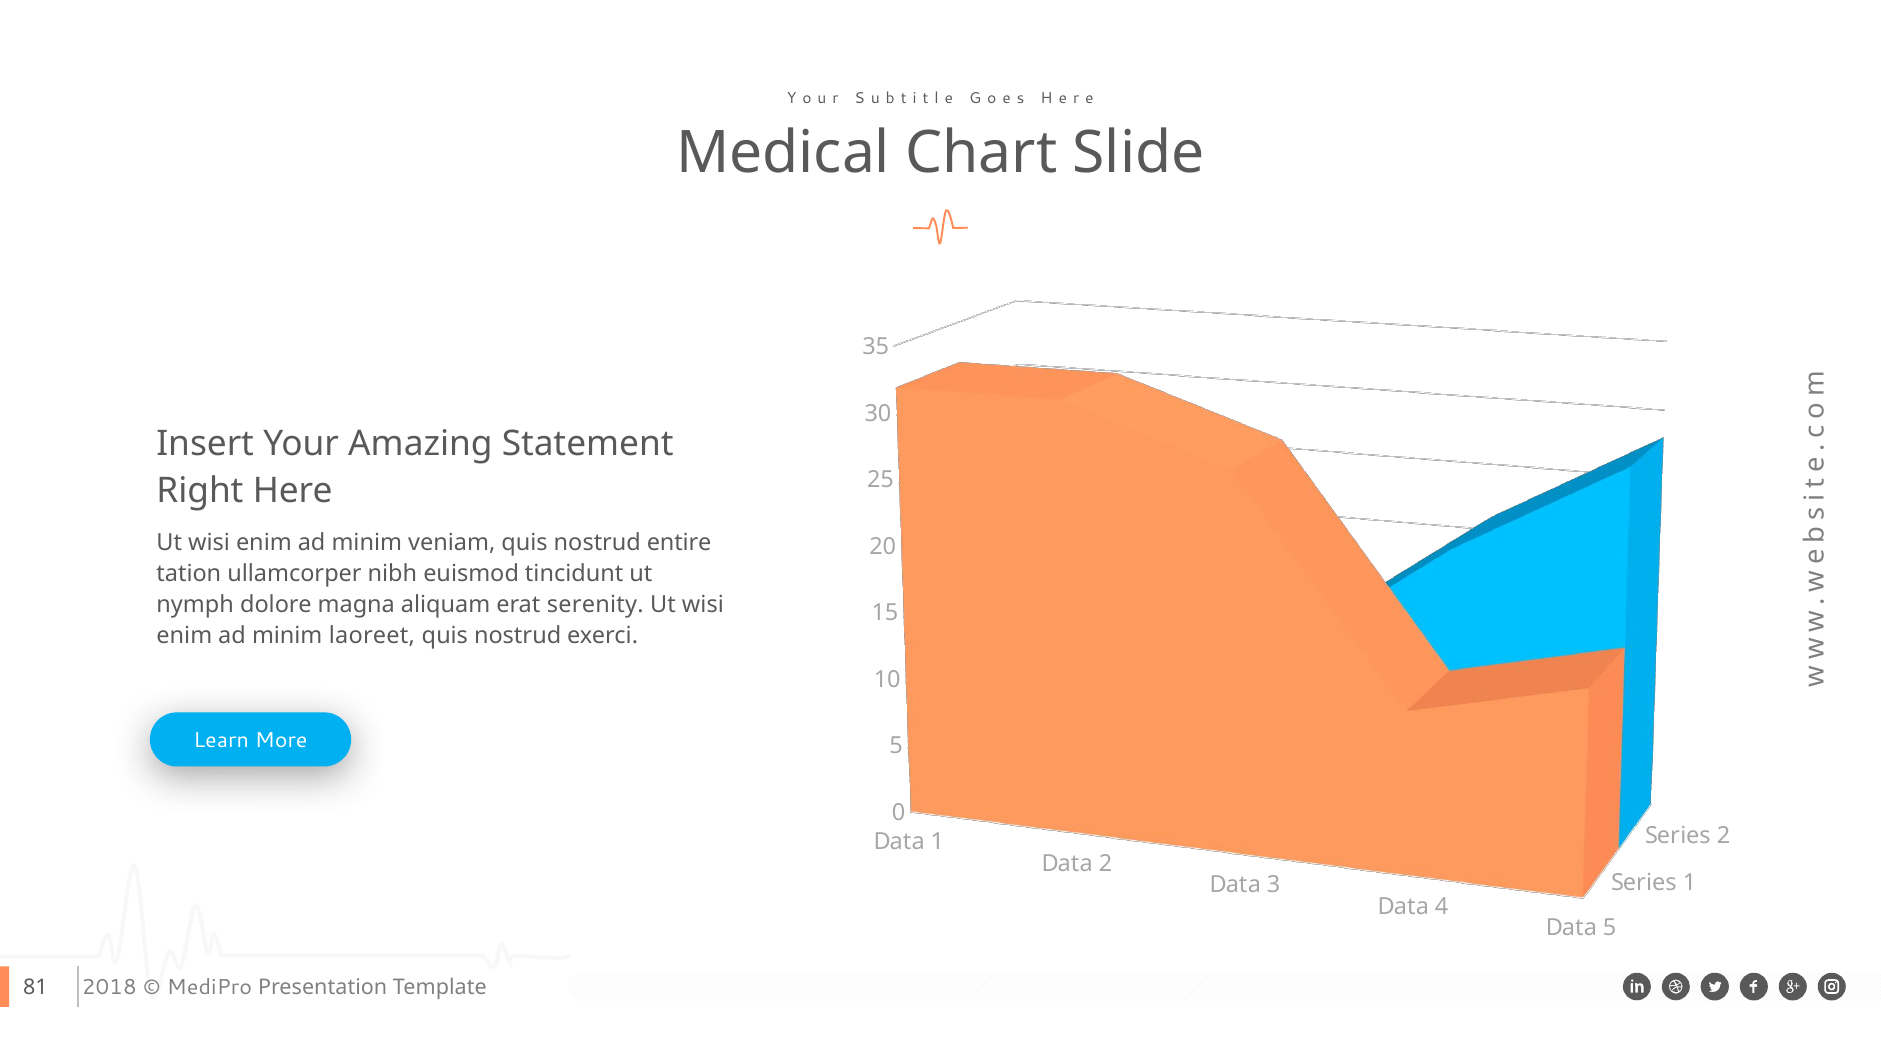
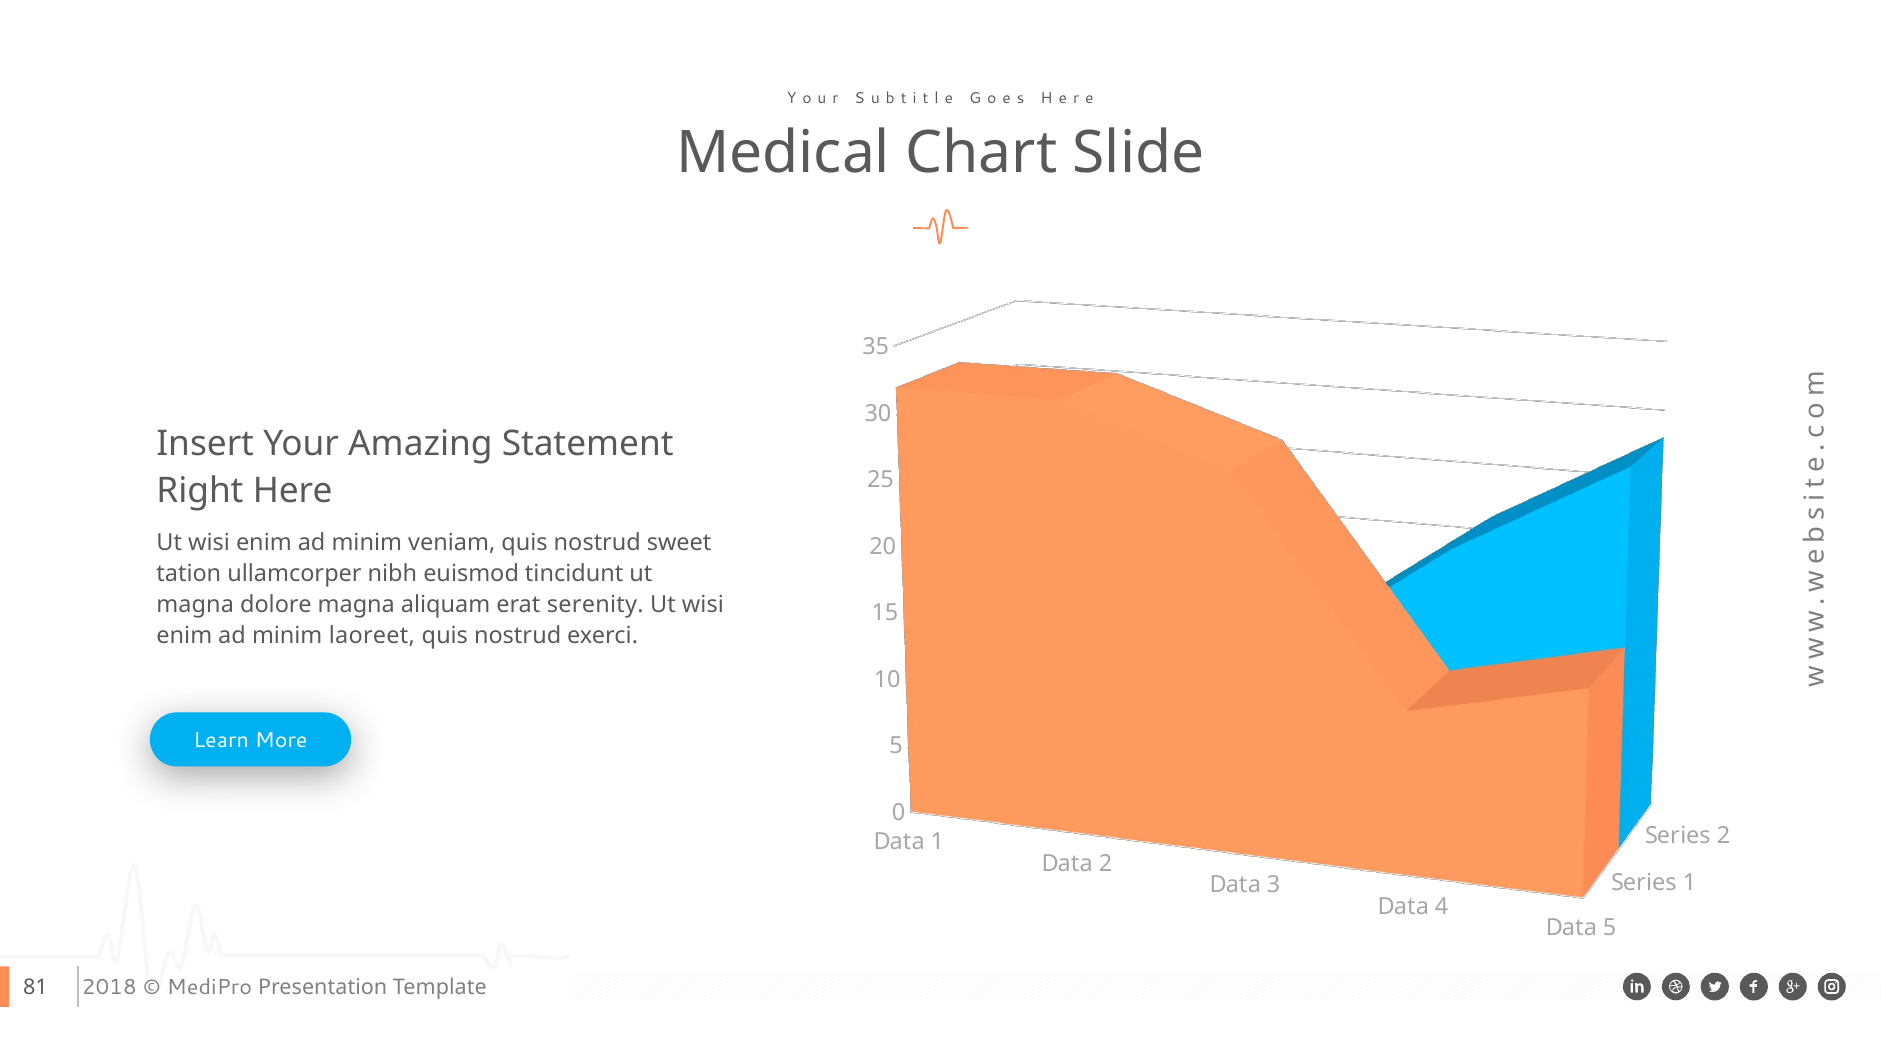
entire: entire -> sweet (679, 542)
nymph: nymph -> magna (195, 604)
